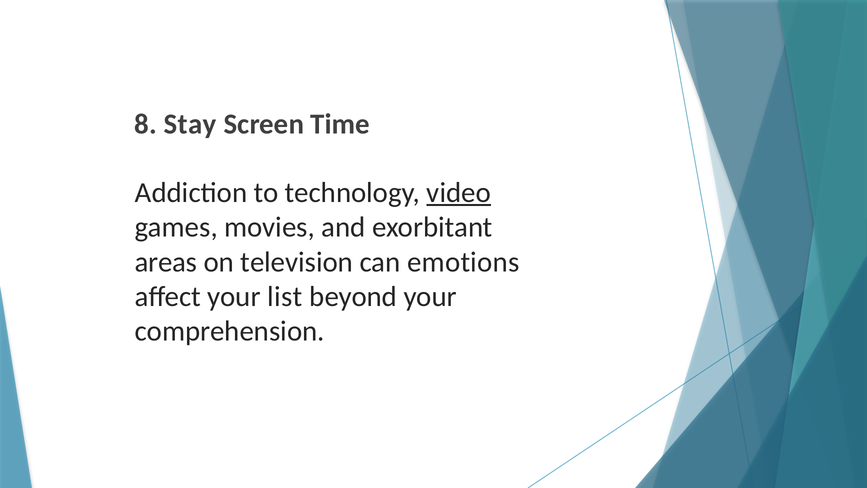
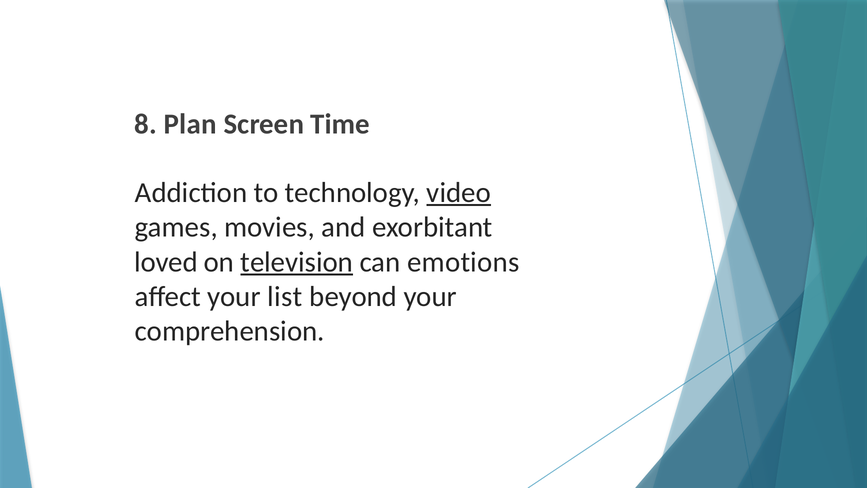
Stay: Stay -> Plan (190, 124)
areas: areas -> loved (166, 262)
television underline: none -> present (297, 262)
